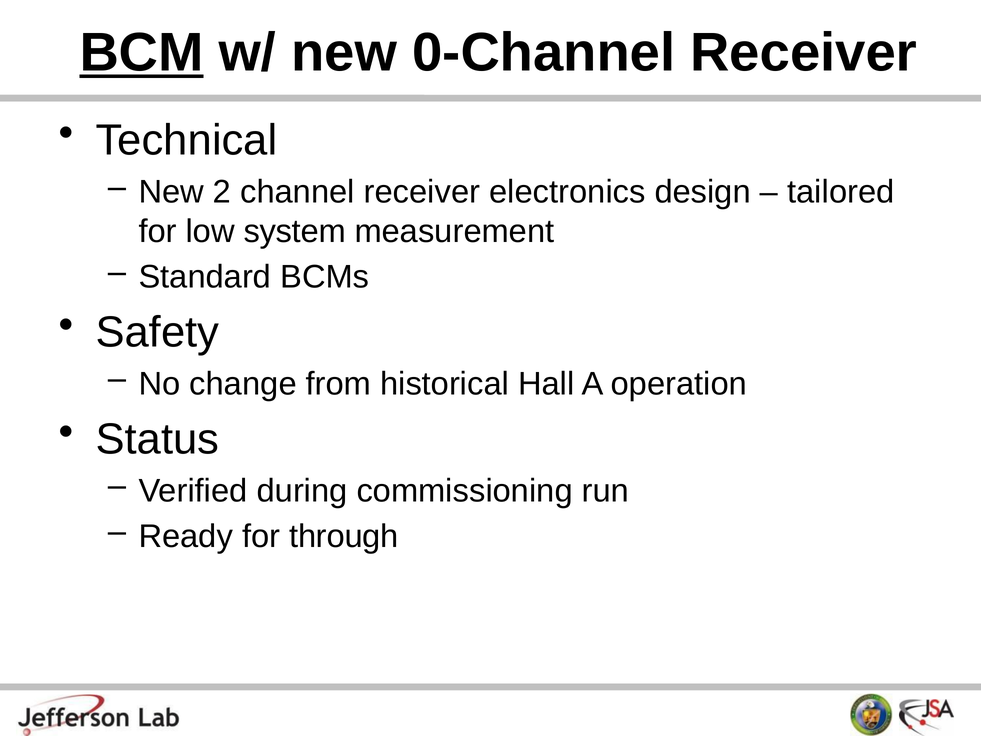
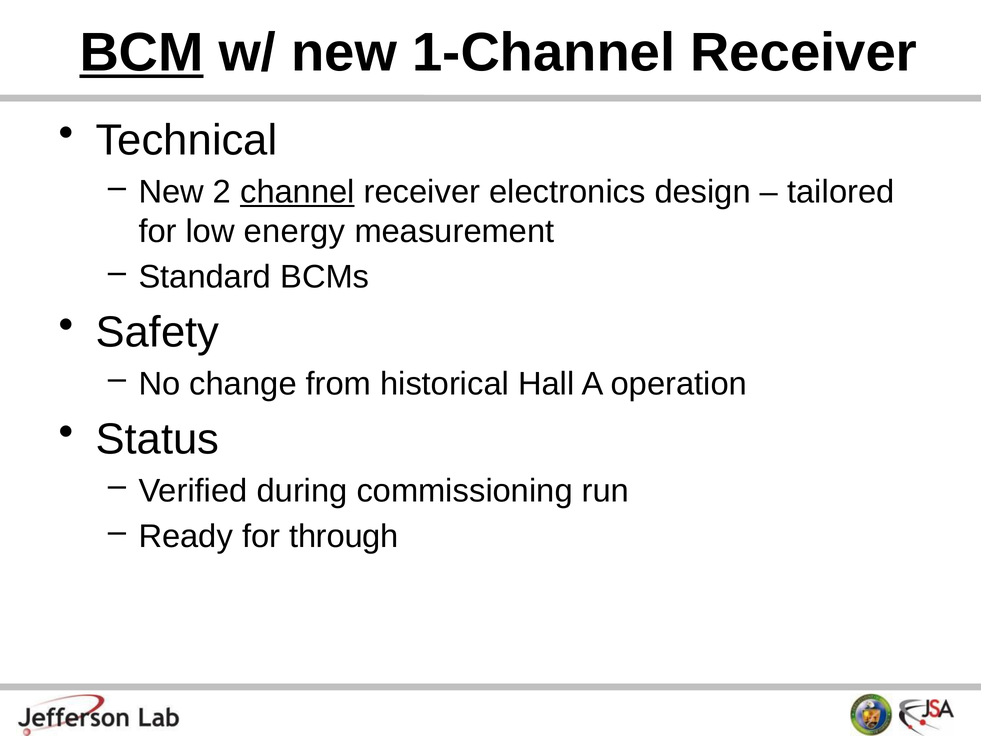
0-Channel: 0-Channel -> 1-Channel (544, 53)
channel underline: none -> present (297, 192)
system: system -> energy (294, 231)
